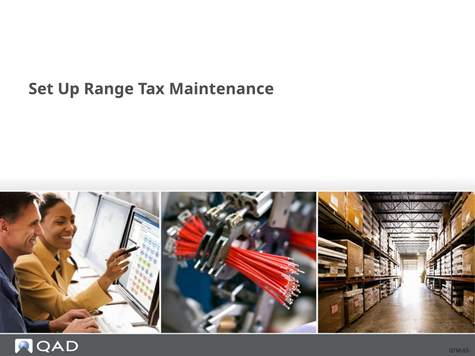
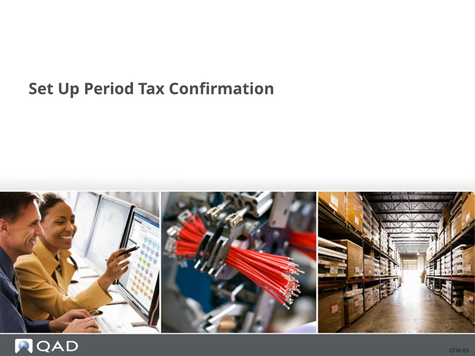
Range: Range -> Period (109, 89)
Maintenance: Maintenance -> Confirmation (222, 89)
